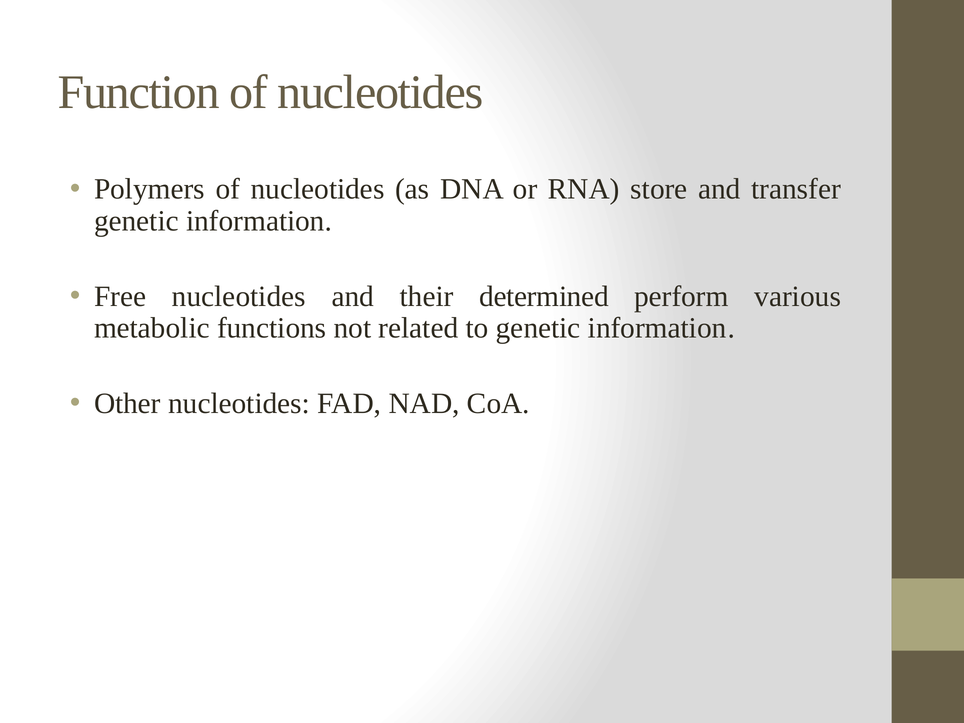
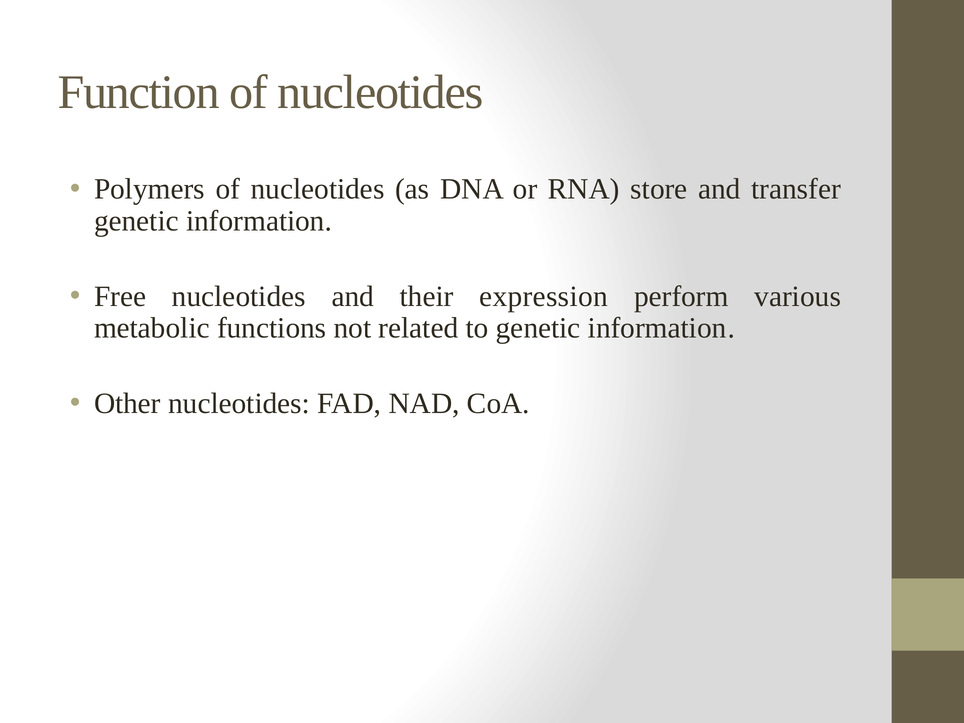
determined: determined -> expression (544, 296)
